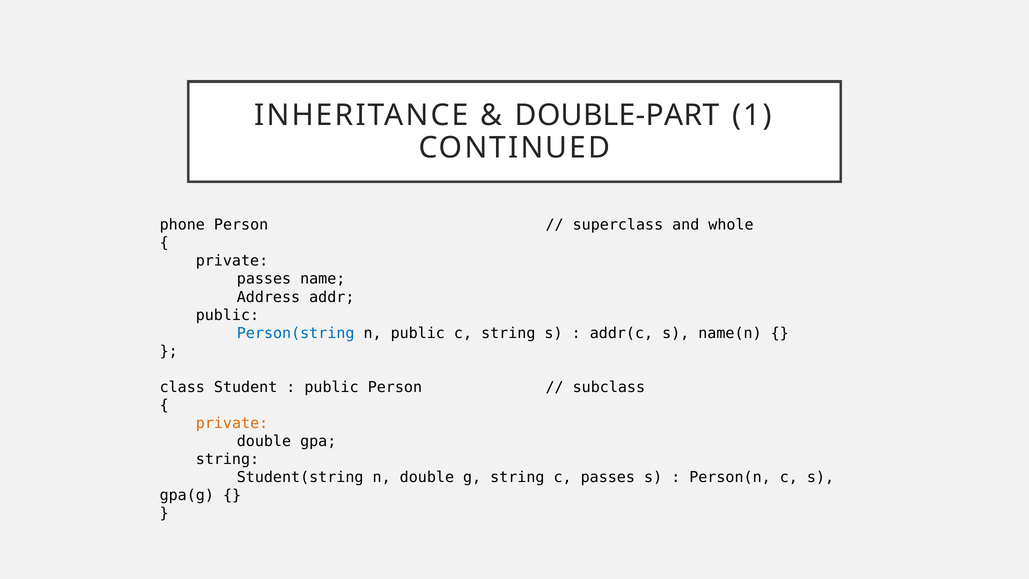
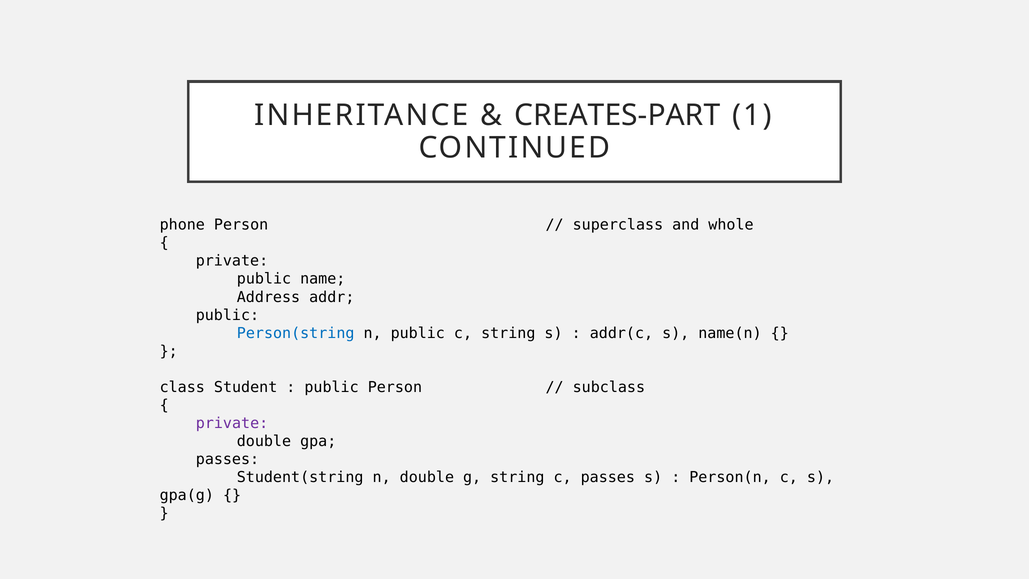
DOUBLE-PART: DOUBLE-PART -> CREATES-PART (617, 115)
passes: passes -> public (264, 279)
private colour: orange -> purple (232, 423)
string: string -> passes (227, 459)
